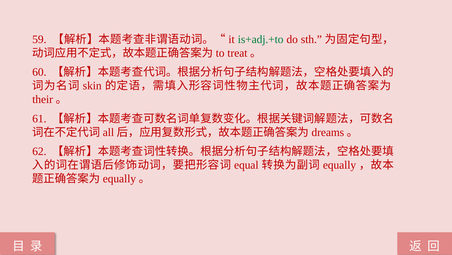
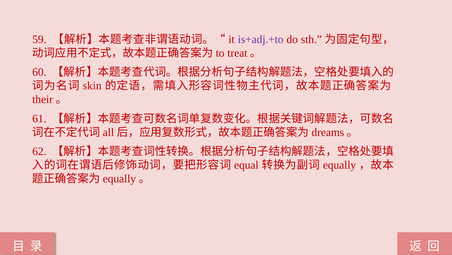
is+adj.+to colour: green -> purple (261, 39)
